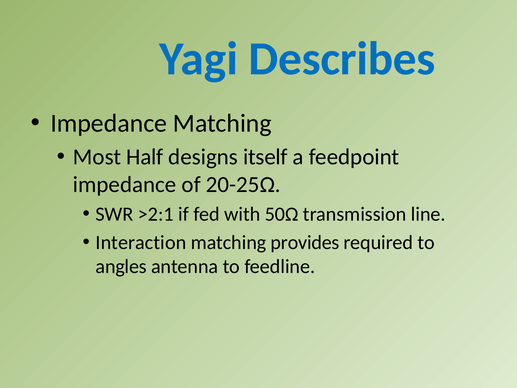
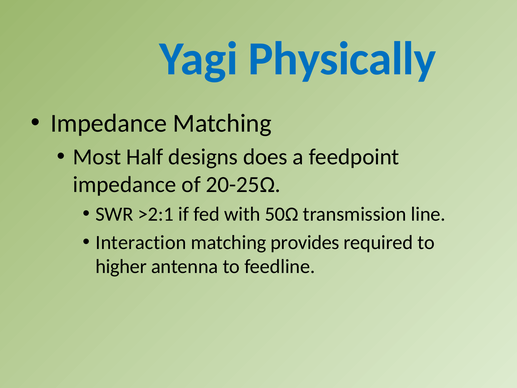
Describes: Describes -> Physically (342, 59)
itself: itself -> does (265, 157)
angles: angles -> higher (121, 267)
